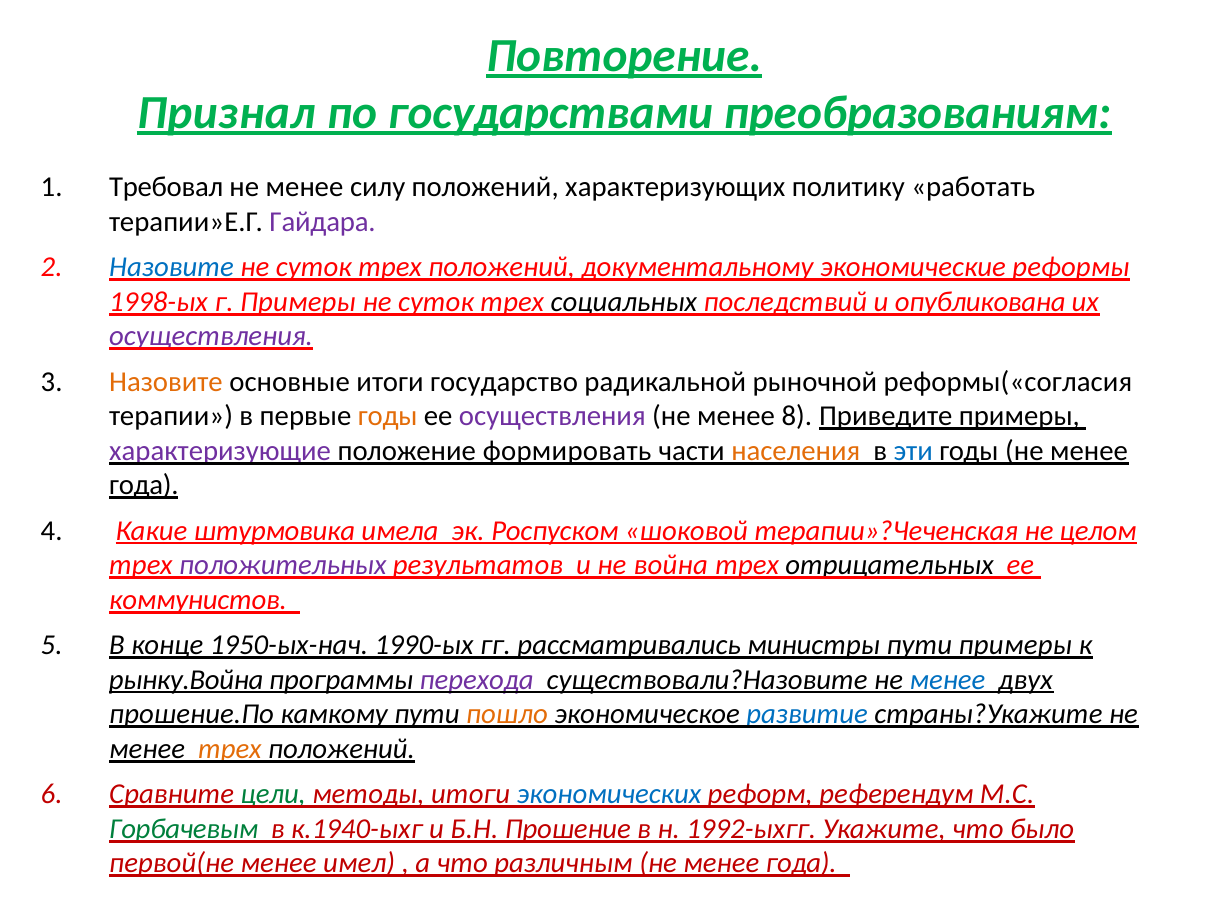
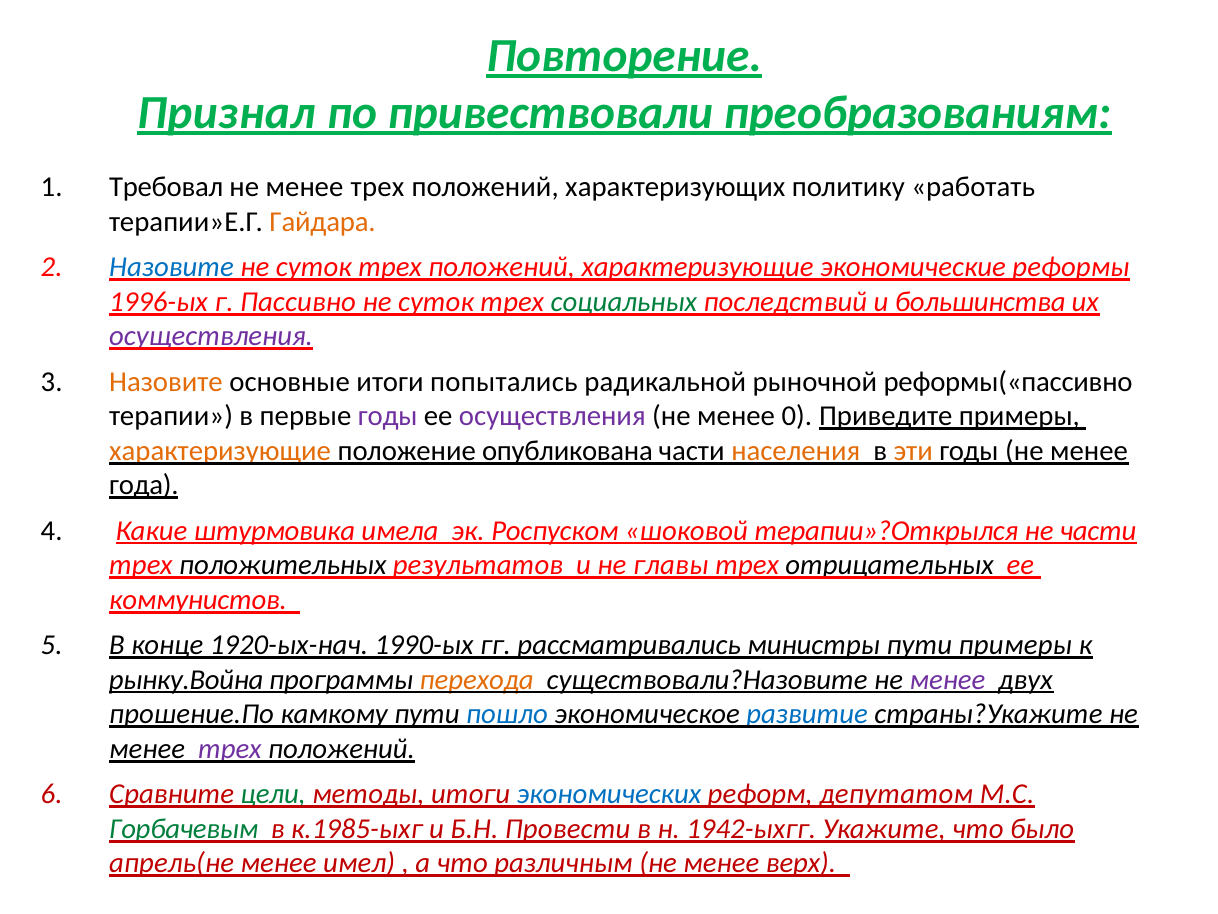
государствами: государствами -> привествовали (550, 112)
силу: силу -> трех (378, 187)
Гайдара colour: purple -> orange (323, 222)
положений документальному: документальному -> характеризующие (698, 267)
1998-ых: 1998-ых -> 1996-ых (159, 302)
г Примеры: Примеры -> Пассивно (298, 302)
социальных colour: black -> green (624, 302)
опубликована: опубликована -> большинства (980, 302)
государство: государство -> попытались (504, 381)
реформы(«согласия: реформы(«согласия -> реформы(«пассивно (1008, 381)
годы colour: orange -> purple (388, 416)
8: 8 -> 0 (797, 416)
характеризующие colour: purple -> orange (220, 450)
формировать: формировать -> опубликована (567, 450)
эти colour: blue -> orange (913, 450)
терапии»?Чеченская: терапии»?Чеченская -> терапии»?Открылся (886, 530)
не целом: целом -> части (1098, 530)
положительных colour: purple -> black (283, 565)
война: война -> главы (671, 565)
1950-ых-нач: 1950-ых-нач -> 1920-ых-нач (289, 645)
перехода colour: purple -> orange (477, 679)
менее colour: blue -> purple (948, 679)
пошло colour: orange -> blue (507, 714)
трех colour: orange -> purple (230, 748)
референдум: референдум -> депутатом (896, 794)
к.1940-ыхг: к.1940-ыхг -> к.1985-ыхг (357, 828)
Прошение: Прошение -> Провести (568, 828)
1992-ыхгг: 1992-ыхгг -> 1942-ыхгг (751, 828)
первой(не: первой(не -> апрель(не (172, 863)
различным не менее года: года -> верх (801, 863)
